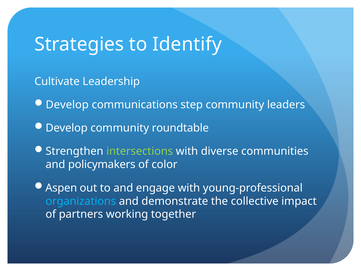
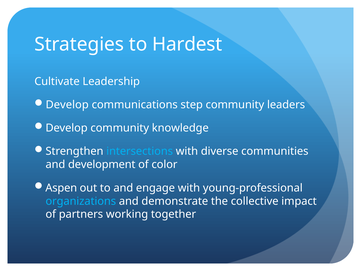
Identify: Identify -> Hardest (187, 44)
roundtable: roundtable -> knowledge (180, 128)
intersections colour: light green -> light blue (140, 151)
policymakers: policymakers -> development (102, 164)
